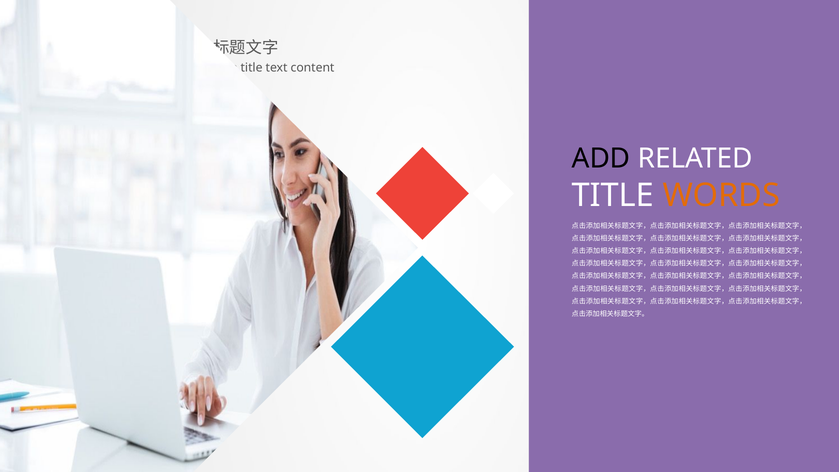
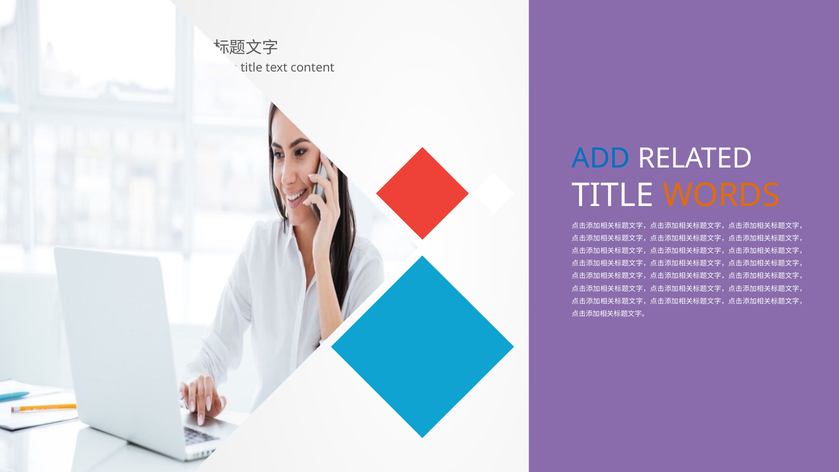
ADD colour: black -> blue (601, 159)
